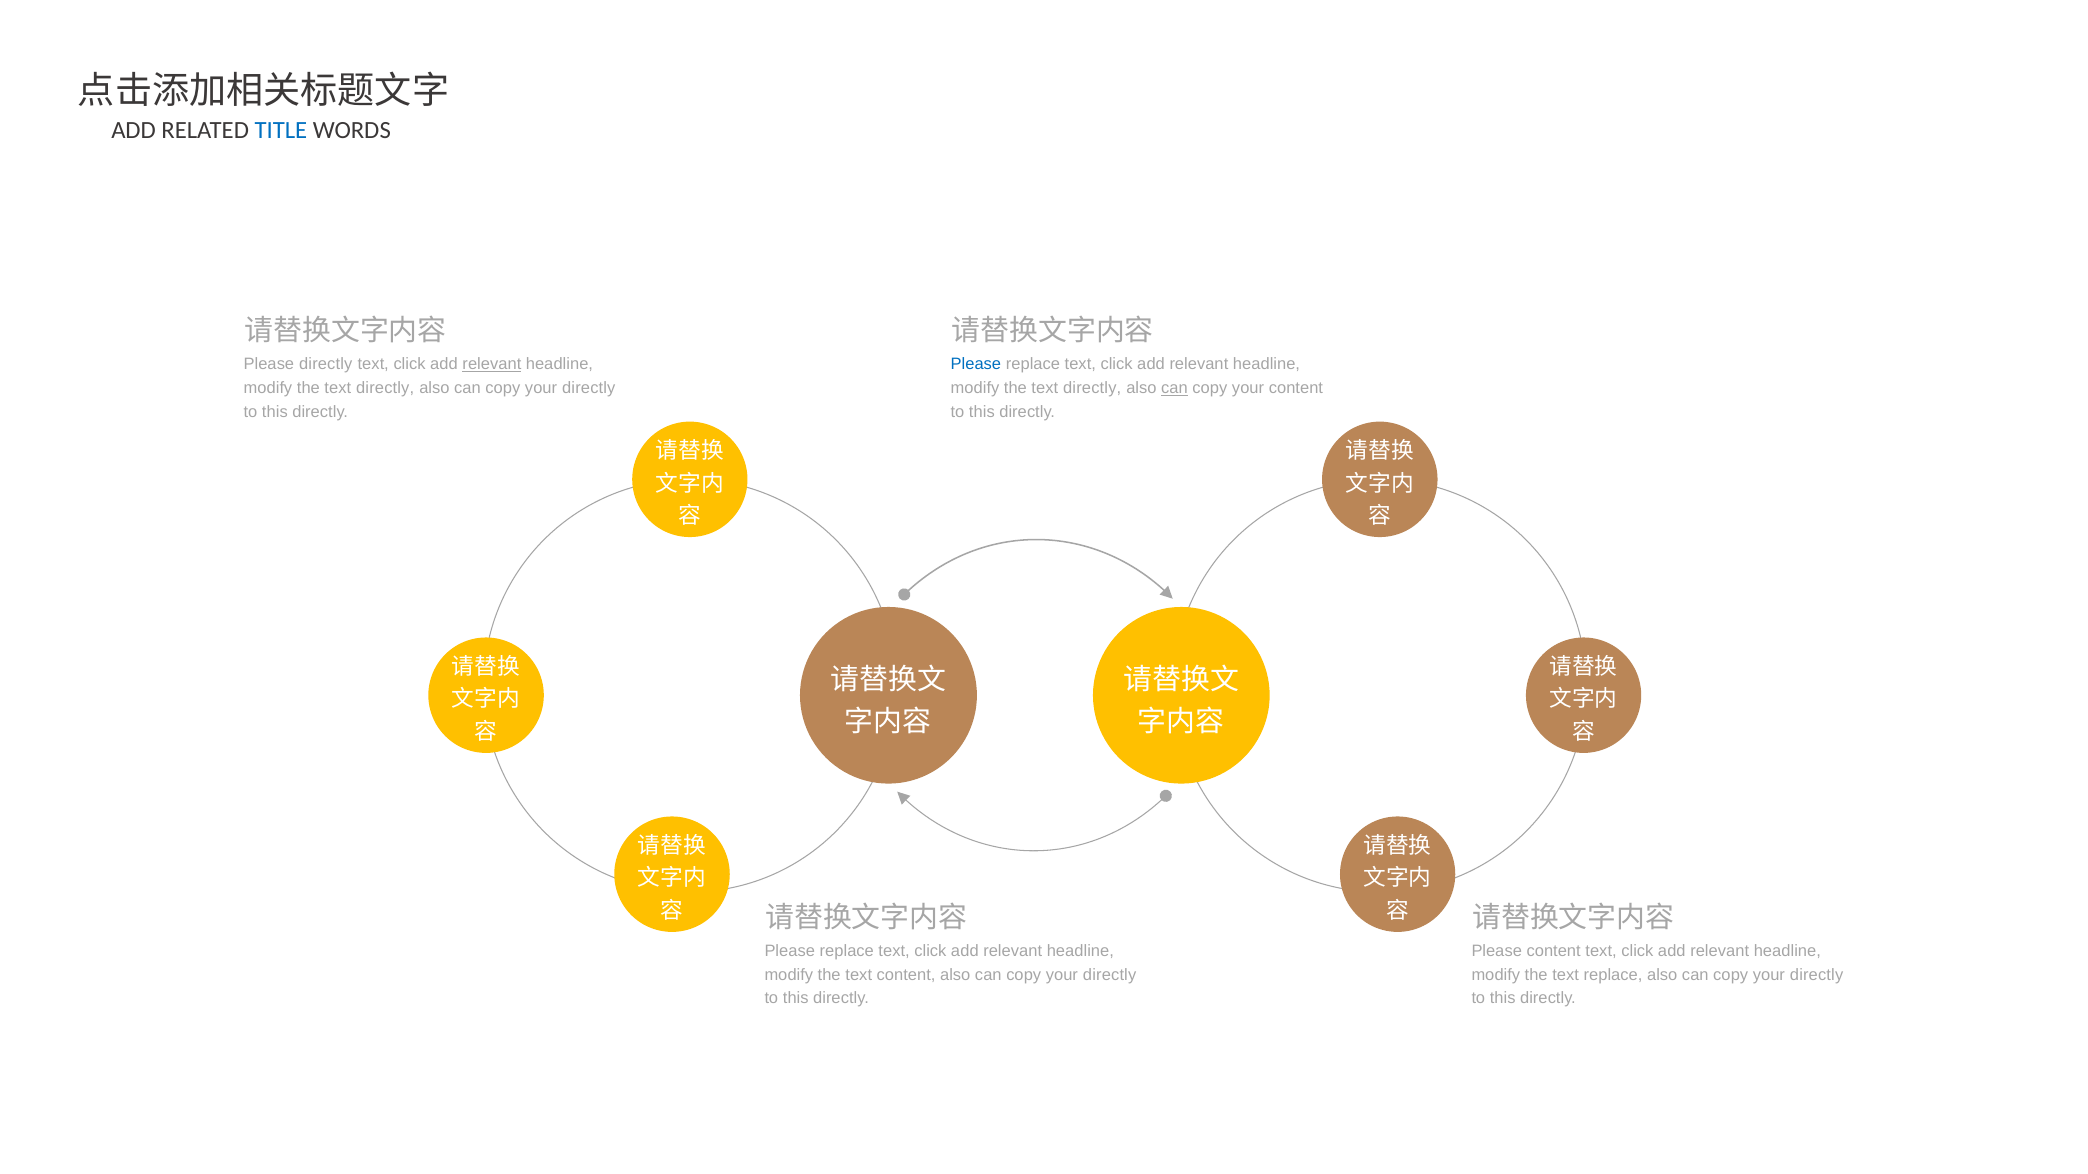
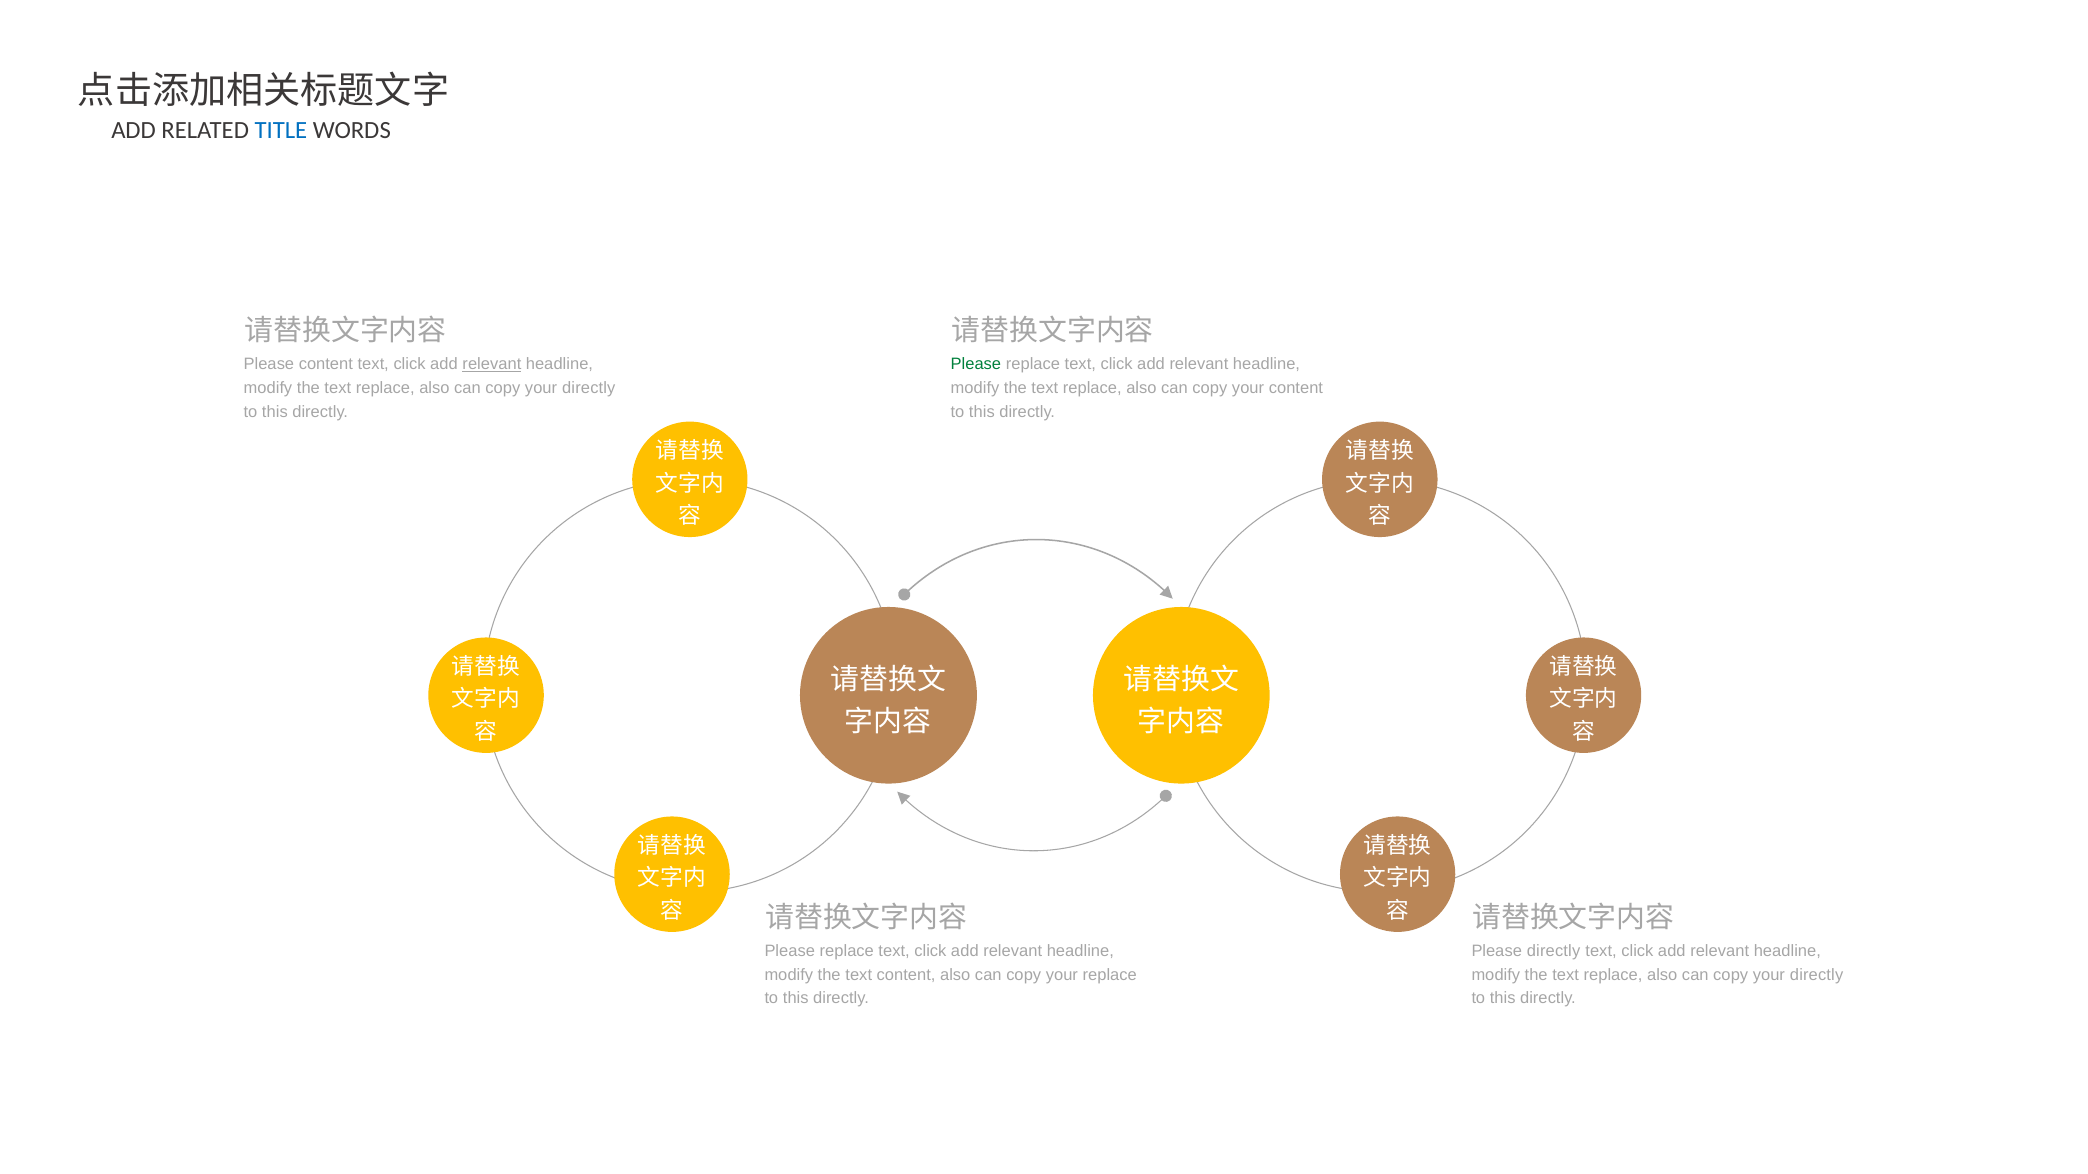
Please directly: directly -> content (326, 365)
Please colour: blue -> green (976, 365)
directly: directly -> replace (385, 388)
directly: directly -> replace (1092, 388)
can underline: present -> none (1174, 388)
Please content: content -> directly (1554, 951)
directly: directly -> replace (1110, 975)
